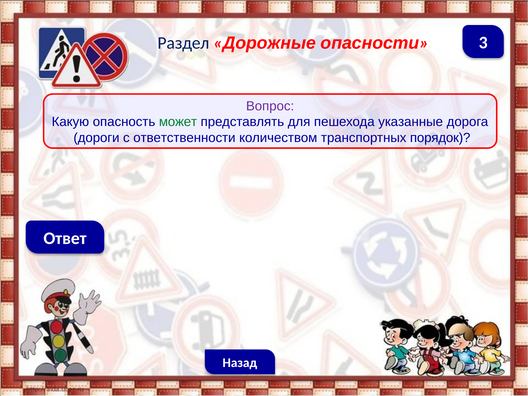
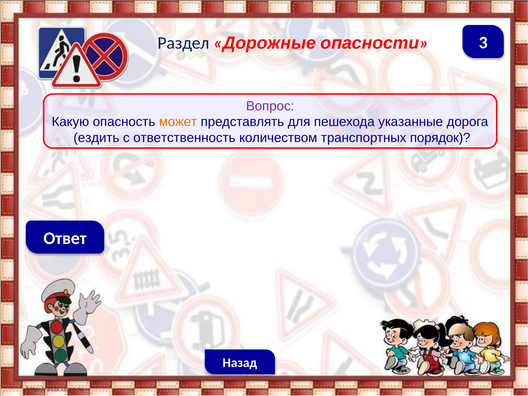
может colour: green -> orange (178, 122)
дороги: дороги -> ездить (96, 138)
ответственности: ответственности -> ответственность (184, 138)
